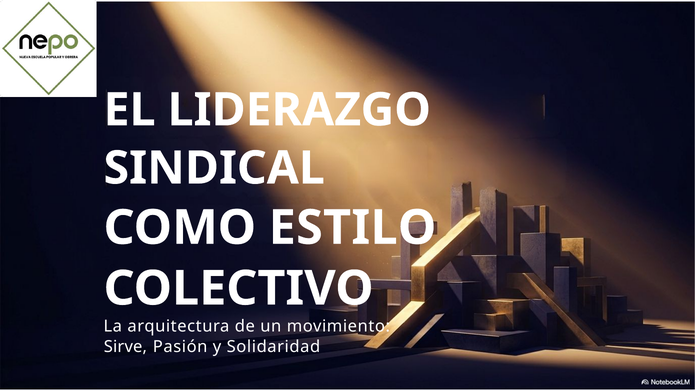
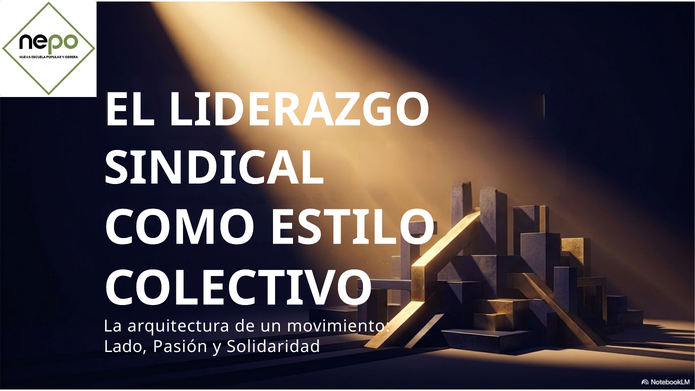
Sirve: Sirve -> Lado (125, 347)
